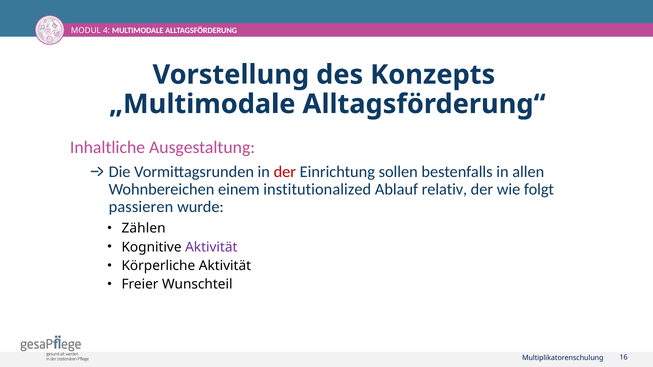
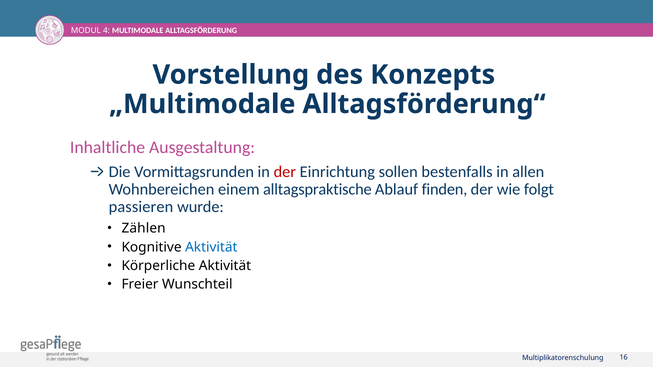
institutionalized: institutionalized -> alltagspraktische (317, 190)
relativ: relativ -> finden (444, 190)
Aktivität colour: purple -> blue (211, 247)
